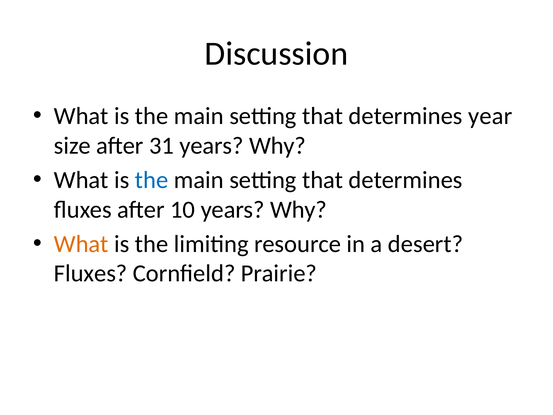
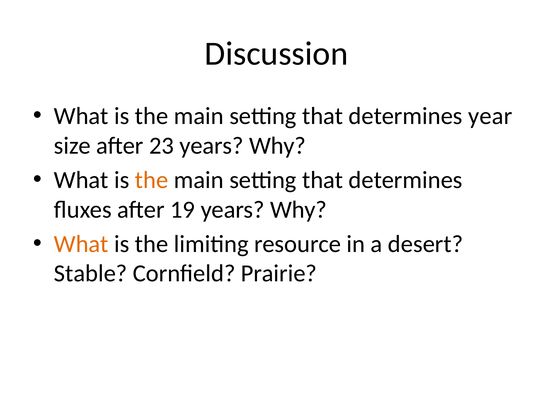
31: 31 -> 23 (161, 146)
the colour: blue -> orange (152, 180)
10: 10 -> 19 (183, 209)
Fluxes: Fluxes -> Stable (91, 273)
